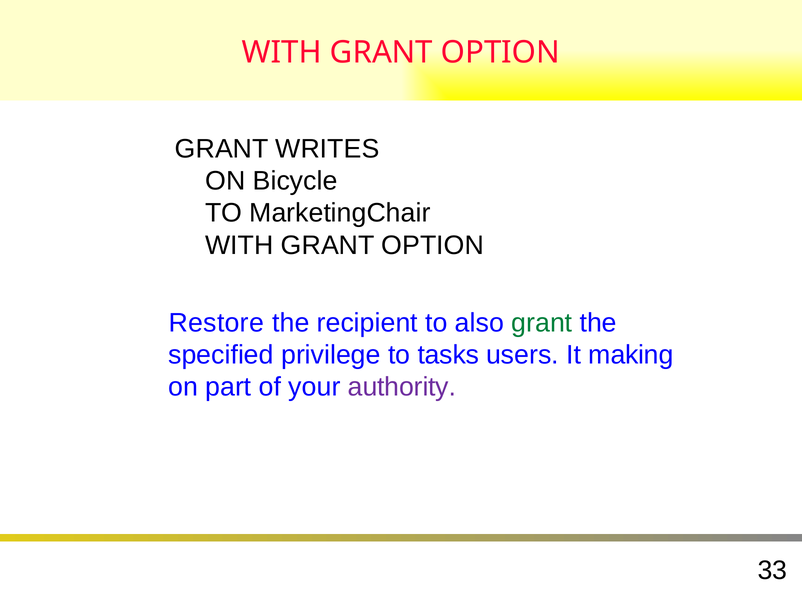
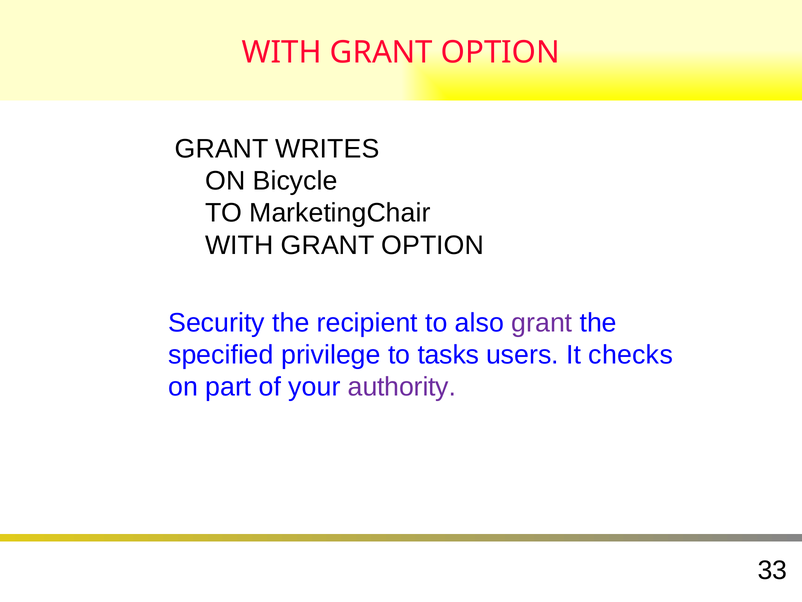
Restore: Restore -> Security (217, 323)
grant colour: green -> purple (542, 323)
making: making -> checks (631, 355)
